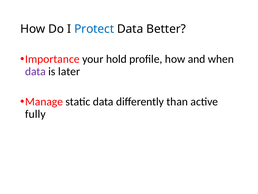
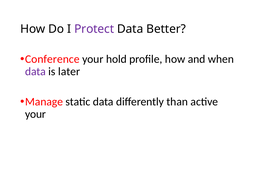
Protect colour: blue -> purple (94, 29)
Importance: Importance -> Conference (52, 59)
fully: fully -> your (35, 114)
